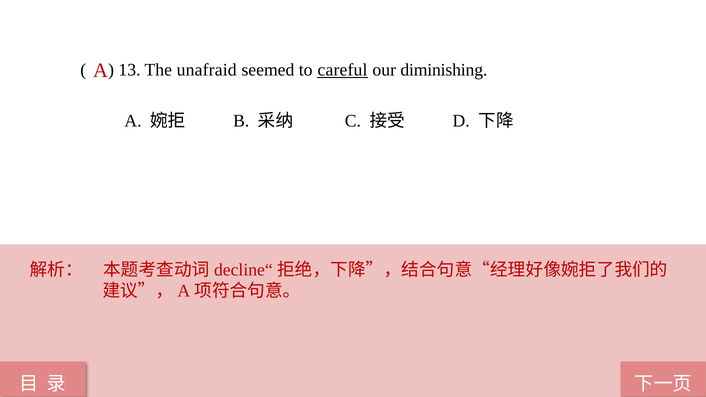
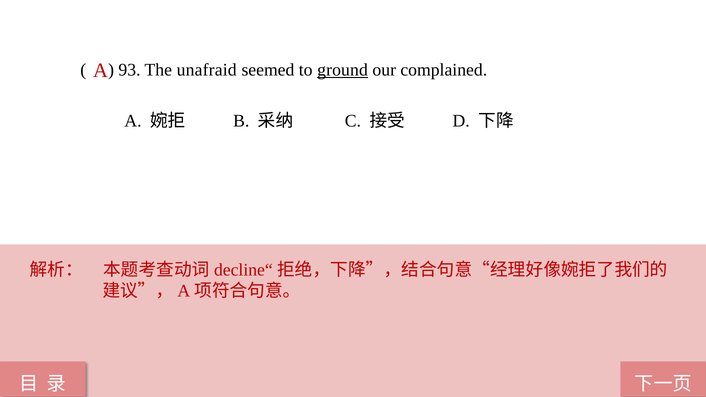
13: 13 -> 93 (130, 70)
careful: careful -> ground (343, 70)
diminishing: diminishing -> complained (444, 70)
